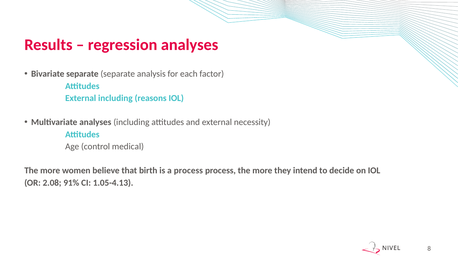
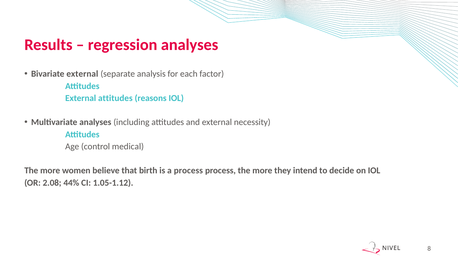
Bivariate separate: separate -> external (82, 74)
External including: including -> attitudes (115, 98)
91%: 91% -> 44% (71, 182)
1.05-4.13: 1.05-4.13 -> 1.05-1.12 (113, 182)
